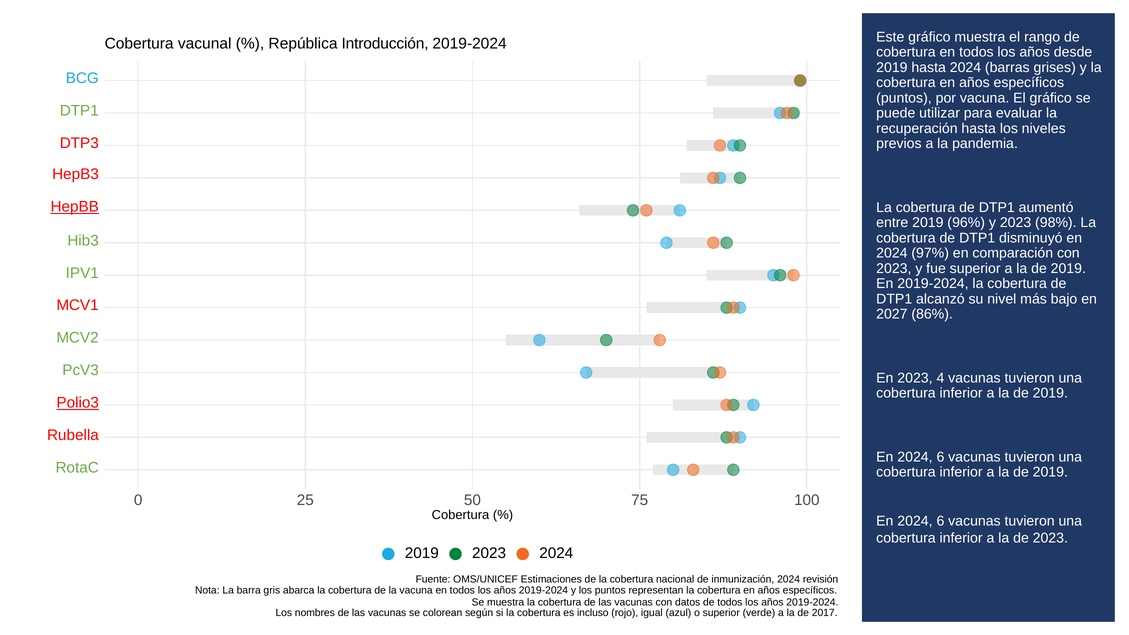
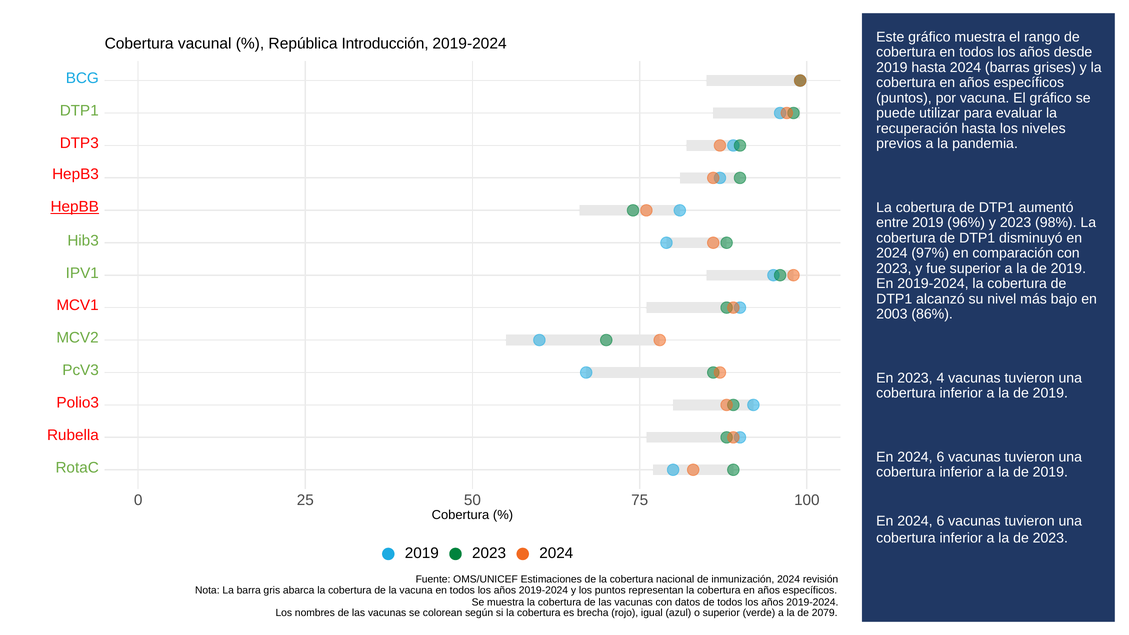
2027: 2027 -> 2003 (892, 314)
Polio3 underline: present -> none (78, 403)
incluso: incluso -> brecha (593, 613)
2017: 2017 -> 2079 (825, 613)
